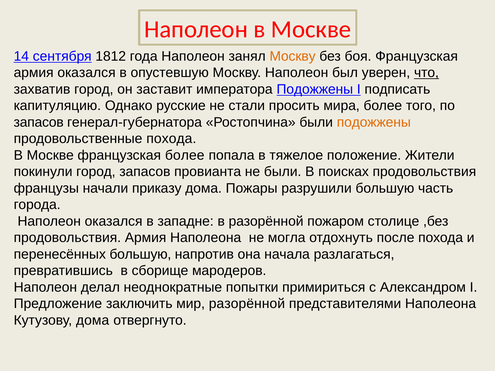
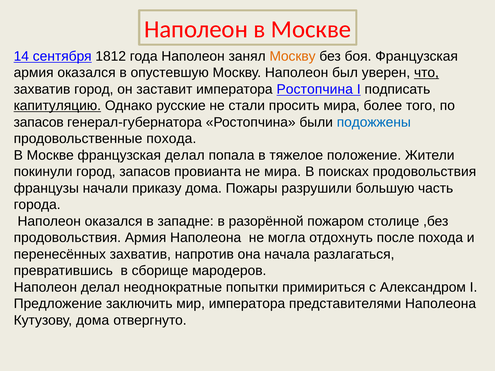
императора Подожжены: Подожжены -> Ростопчина (315, 89)
капитуляцию underline: none -> present (57, 106)
подожжены colour: orange -> blue (374, 122)
французская более: более -> делал (185, 155)
не были: были -> мира (283, 172)
перенесённых большую: большую -> захватив (140, 254)
мир разорённой: разорённой -> императора (247, 304)
